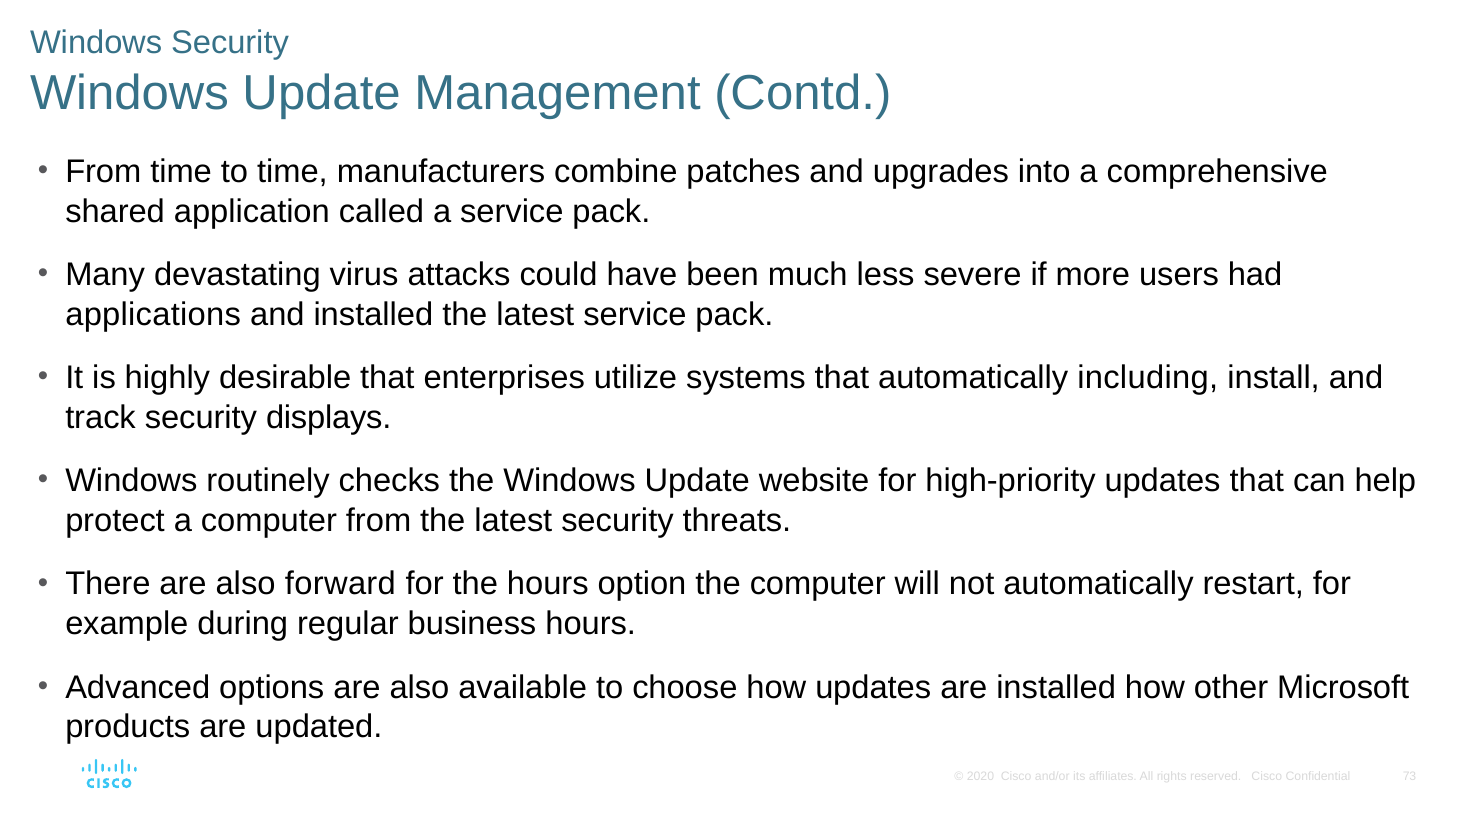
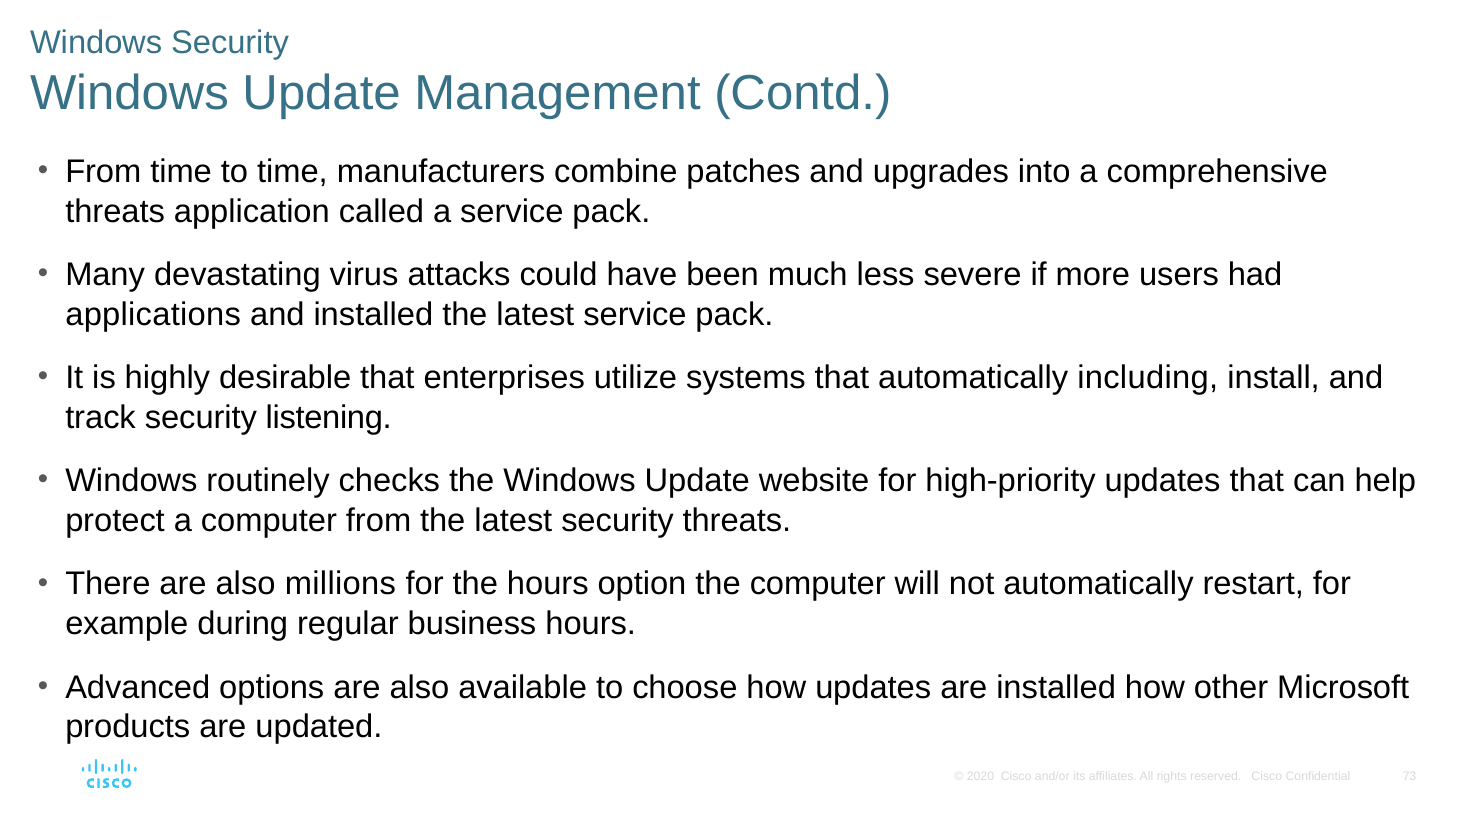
shared: shared -> threats (115, 211)
displays: displays -> listening (329, 417)
forward: forward -> millions (340, 584)
